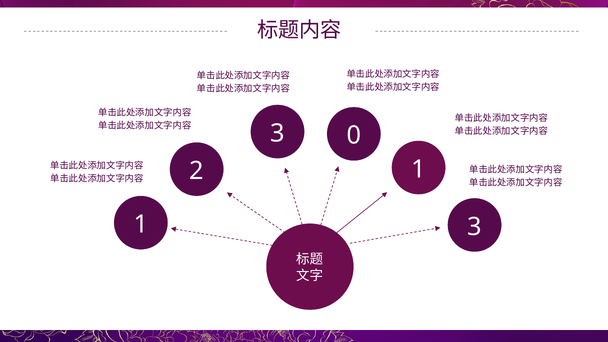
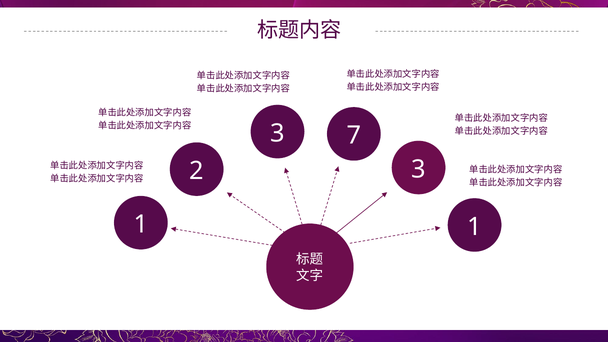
0: 0 -> 7 (354, 136)
2 1: 1 -> 3 (419, 169)
1 3: 3 -> 1 (475, 227)
